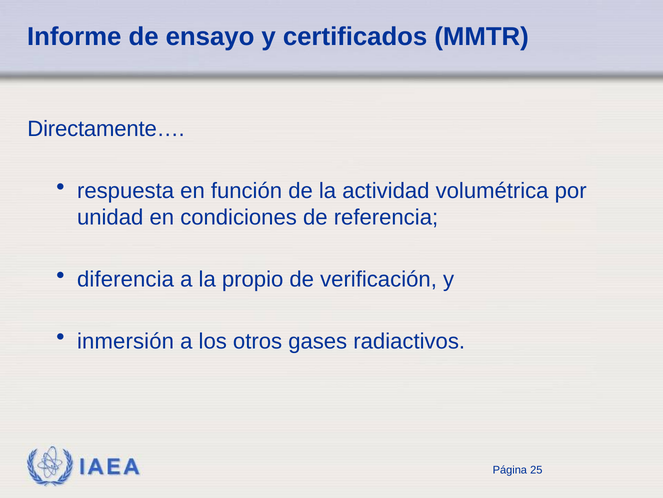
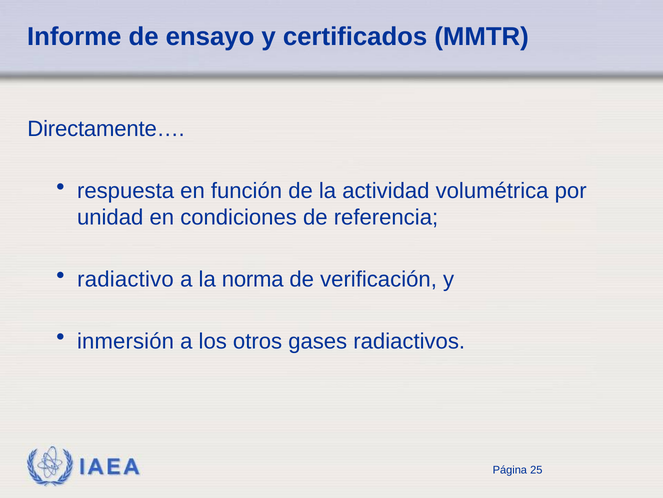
diferencia: diferencia -> radiactivo (125, 279)
propio: propio -> norma (253, 279)
